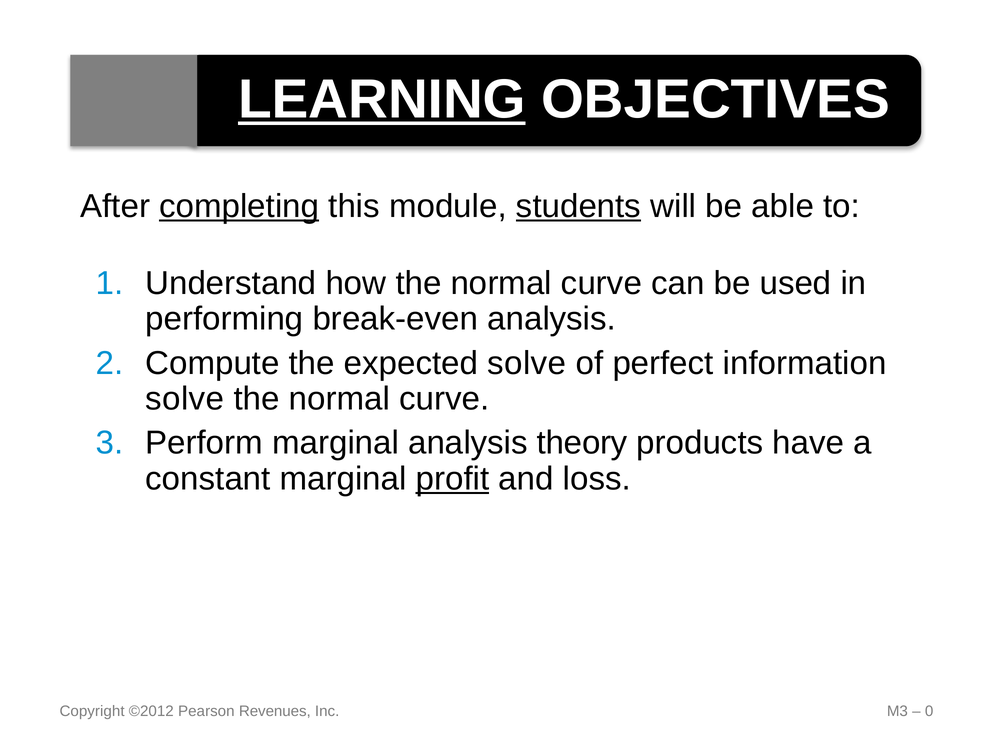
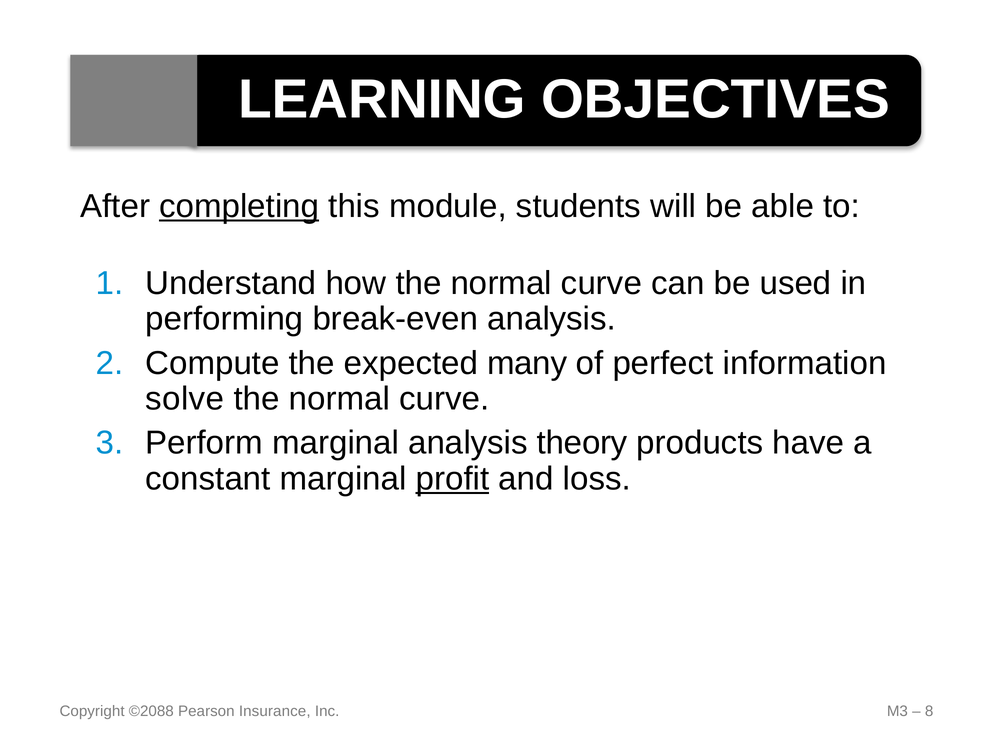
LEARNING underline: present -> none (382, 100)
students underline: present -> none (579, 206)
expected solve: solve -> many (527, 363)
©2012: ©2012 -> ©2088 (151, 711)
Revenues: Revenues -> Insurance (275, 711)
0: 0 -> 8 (929, 711)
